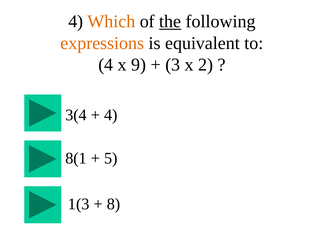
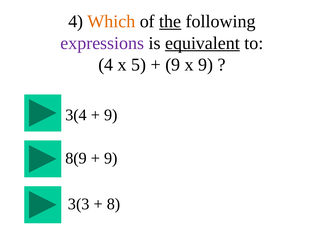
expressions colour: orange -> purple (102, 43)
equivalent underline: none -> present (202, 43)
9: 9 -> 5 (139, 65)
3: 3 -> 9 (173, 65)
x 2: 2 -> 9 (206, 65)
4: 4 -> 9 (111, 115)
8(1: 8(1 -> 8(9 (76, 158)
5: 5 -> 9 (111, 158)
1(3: 1(3 -> 3(3 (79, 204)
